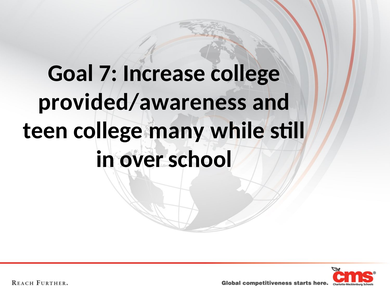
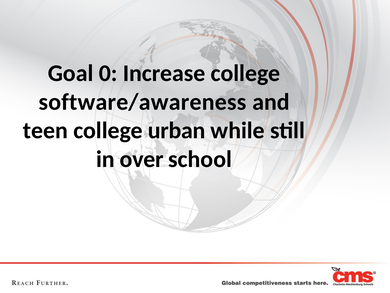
7: 7 -> 0 (108, 73)
provided/awareness: provided/awareness -> software/awareness (142, 102)
many: many -> urban (177, 130)
